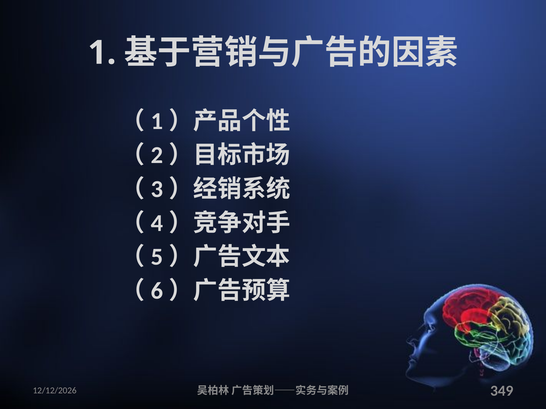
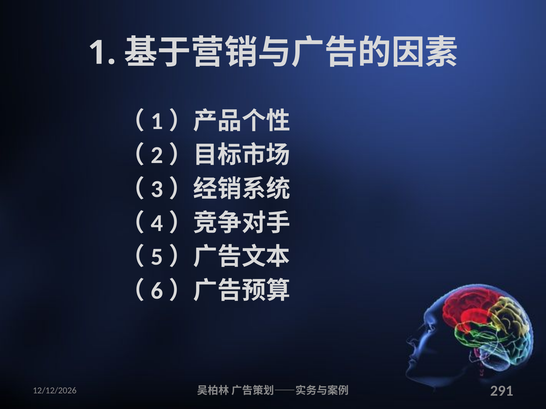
349: 349 -> 291 (502, 391)
